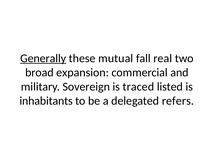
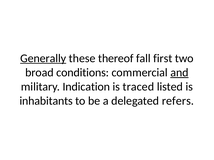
mutual: mutual -> thereof (116, 58)
real: real -> first (163, 58)
expansion: expansion -> conditions (83, 73)
and underline: none -> present (179, 73)
Sovereign: Sovereign -> Indication (86, 87)
